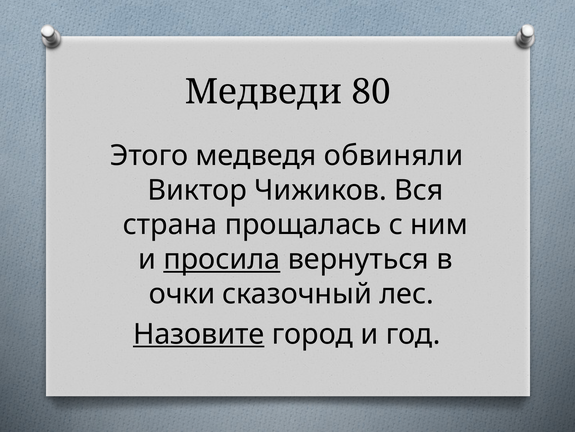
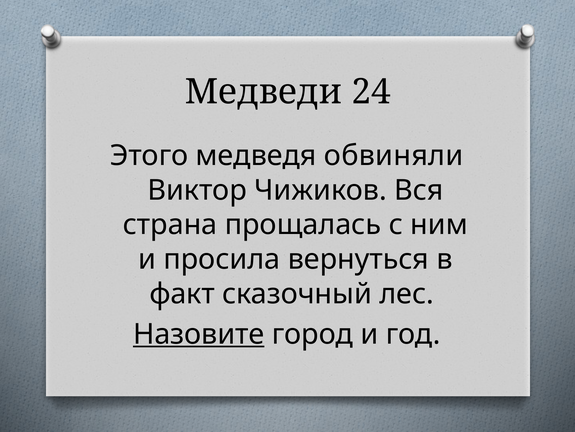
80: 80 -> 24 (371, 92)
просила underline: present -> none (222, 259)
очки: очки -> факт (182, 293)
